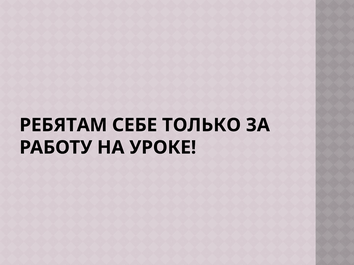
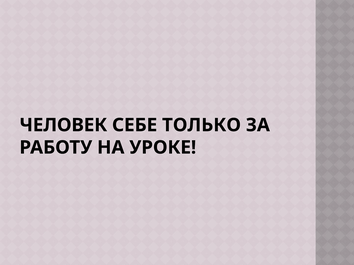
РЕБЯТАМ: РЕБЯТАМ -> ЧЕЛОВЕК (63, 125)
